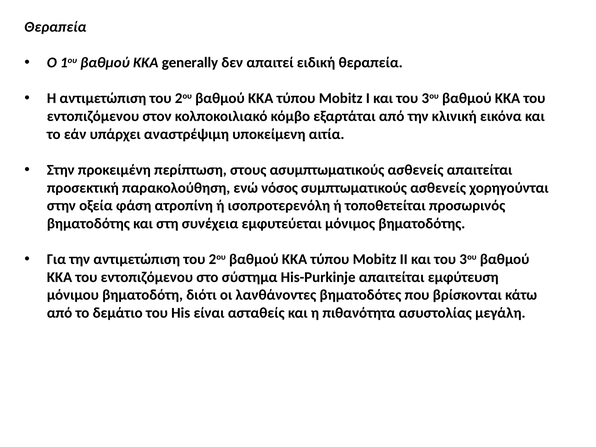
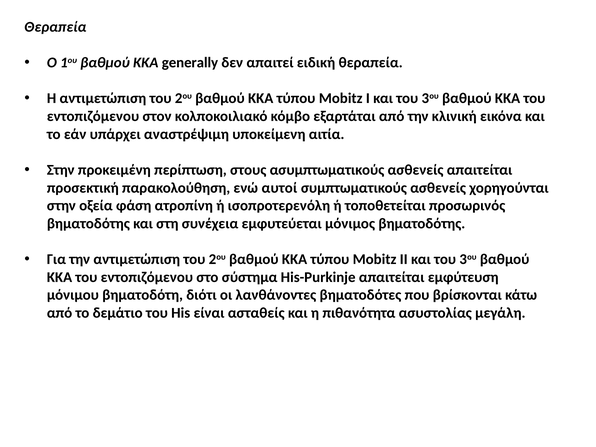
νόσος: νόσος -> αυτοί (279, 188)
